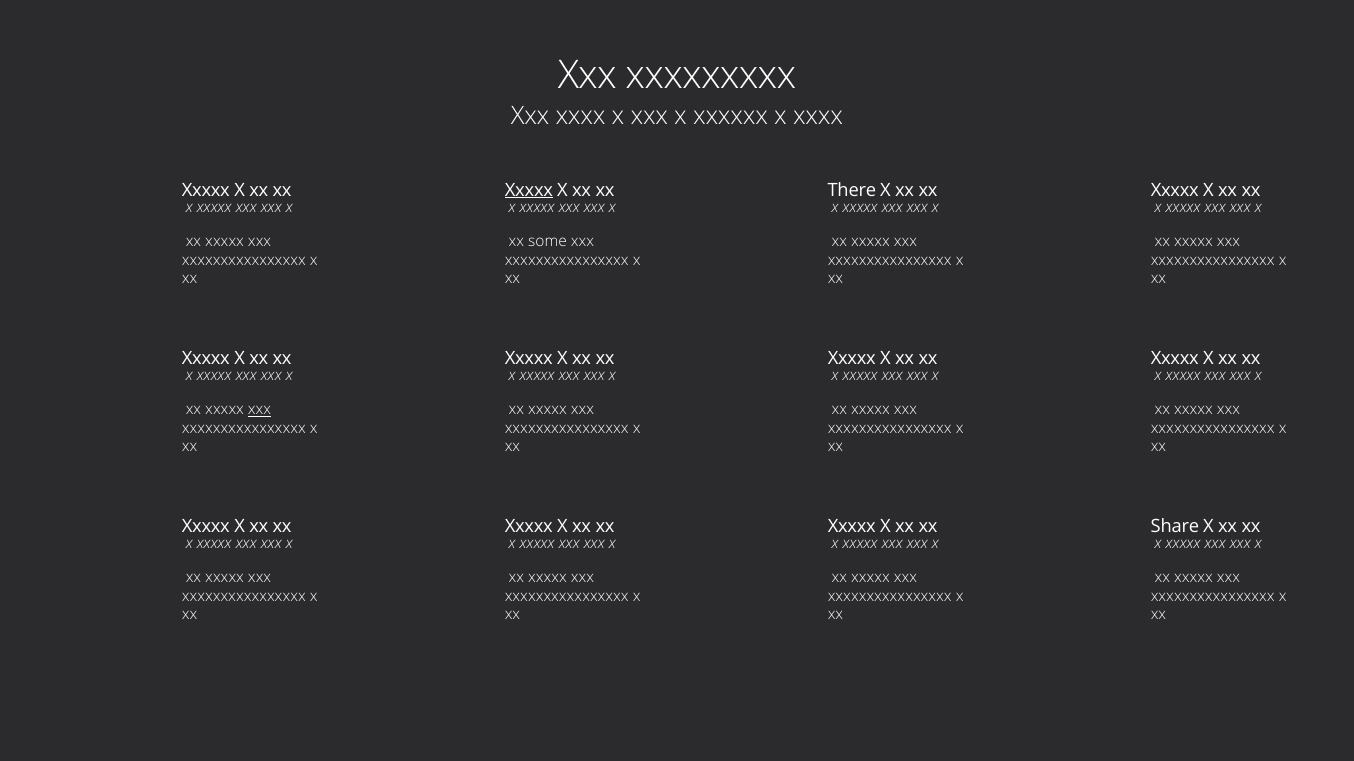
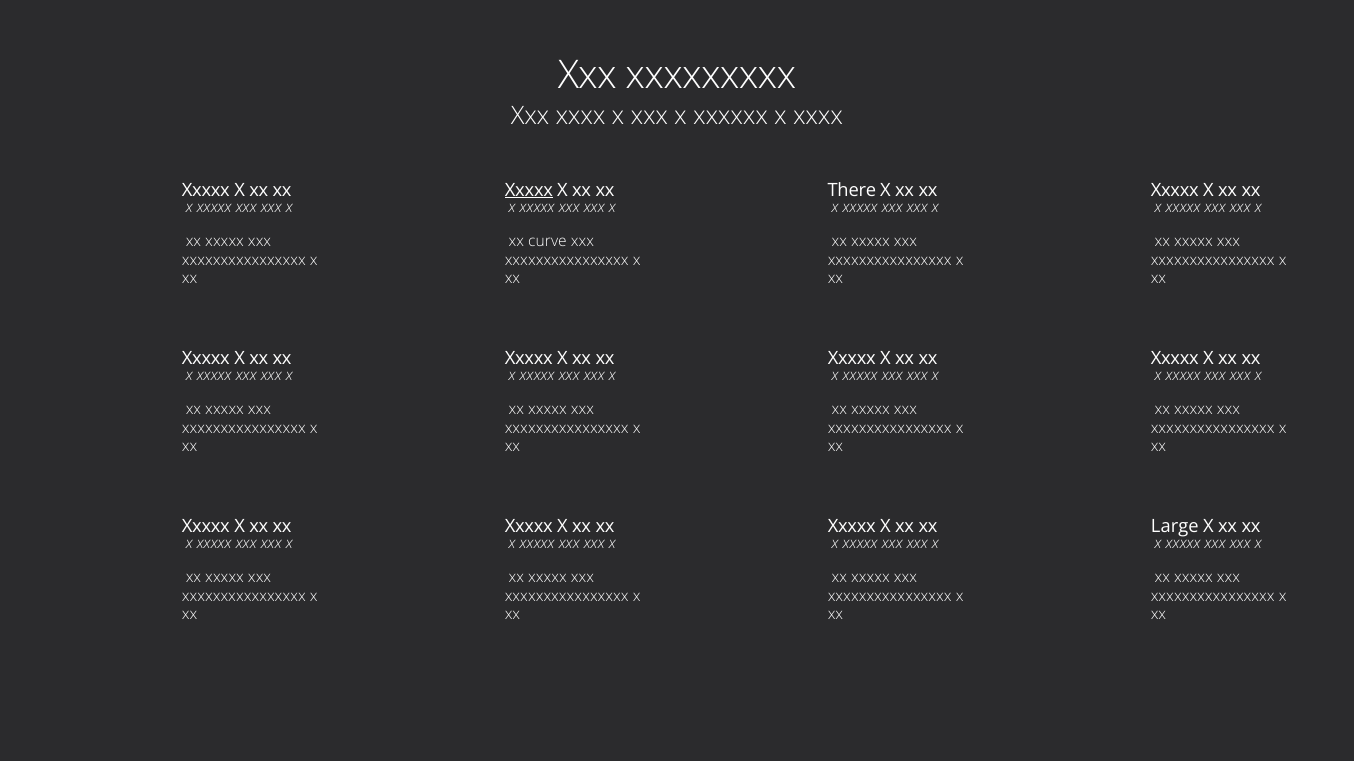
some: some -> curve (547, 242)
xxx underline: present -> none (260, 410)
Share: Share -> Large (1175, 526)
